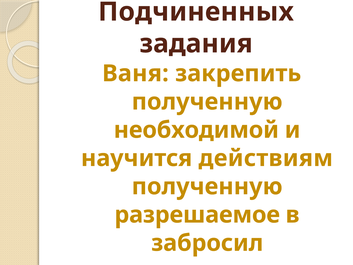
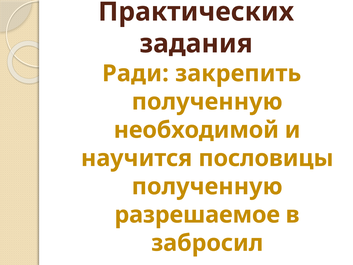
Подчиненных: Подчиненных -> Практических (196, 12)
Ваня: Ваня -> Ради (135, 73)
действиям: действиям -> пословицы (266, 158)
